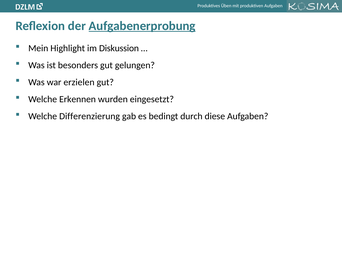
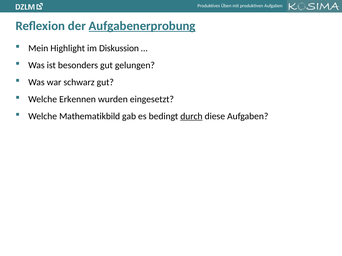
erzielen: erzielen -> schwarz (79, 82)
Differenzierung: Differenzierung -> Mathematikbild (90, 116)
durch underline: none -> present (191, 116)
